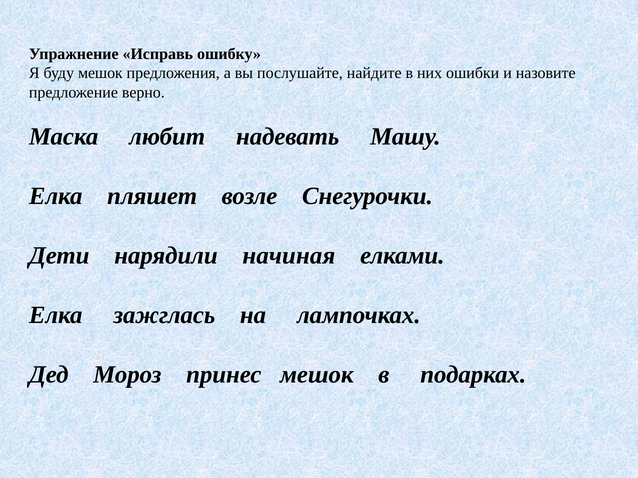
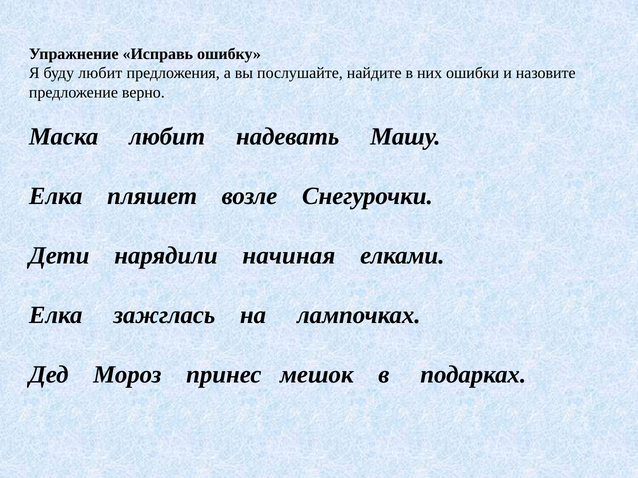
буду мешок: мешок -> любит (100, 73)
